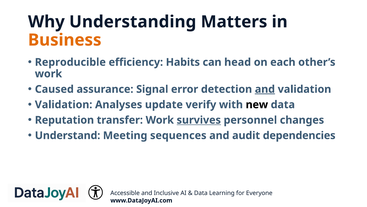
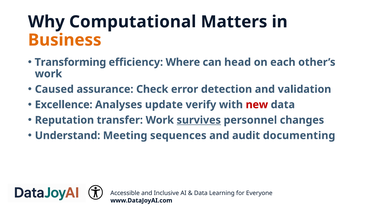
Understanding: Understanding -> Computational (133, 22)
Reproducible: Reproducible -> Transforming (70, 62)
Habits: Habits -> Where (183, 62)
Signal: Signal -> Check (152, 89)
and underline: present -> none (265, 89)
Validation: Validation -> Excellence (64, 104)
new colour: black -> red (257, 104)
dependencies: dependencies -> documenting (299, 135)
